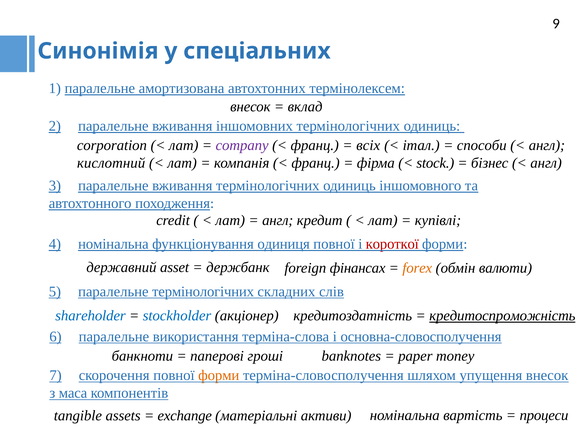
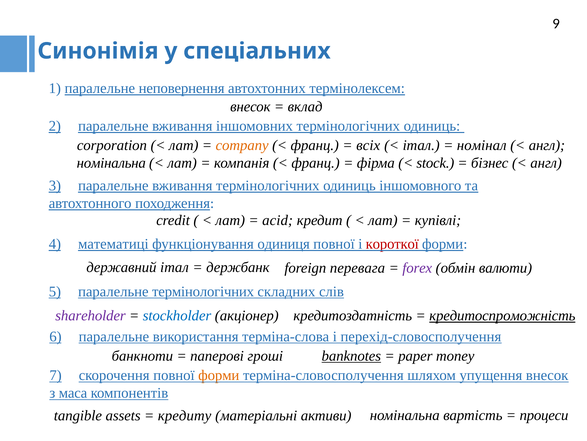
амортизована: амортизована -> неповернення (182, 88)
company colour: purple -> orange (242, 145)
способи: способи -> номінал (482, 145)
кислотний: кислотний -> номінальна (111, 163)
англ: англ -> acid (278, 220)
4 номінальна: номінальна -> математиці (113, 244)
державний asset: asset -> італ (174, 267)
фінансах: фінансах -> перевага (357, 267)
forex colour: orange -> purple (417, 267)
shareholder colour: blue -> purple (90, 315)
основна-словосполучення: основна-словосполучення -> перехід-словосполучення (421, 336)
banknotes underline: none -> present (351, 355)
exchange: exchange -> кредиту (185, 415)
